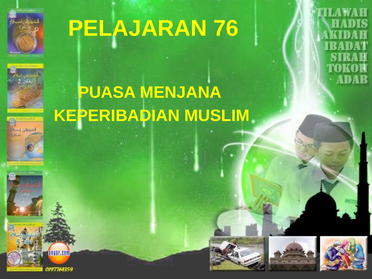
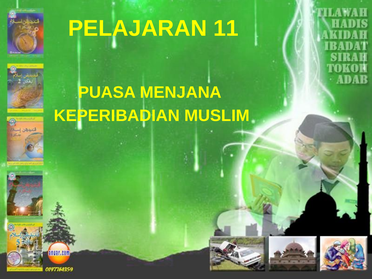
76: 76 -> 11 (226, 28)
